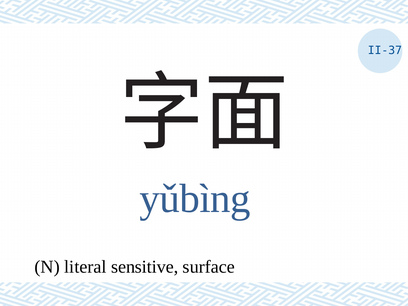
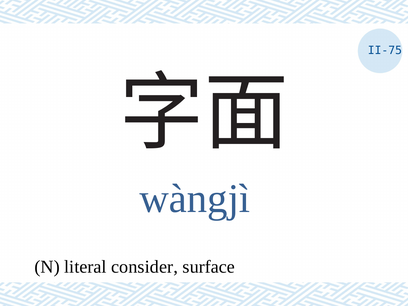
II-37: II-37 -> II-75 (385, 50)
yǔbìng: yǔbìng -> wàngjì (195, 199)
sensitive: sensitive -> consider (145, 267)
